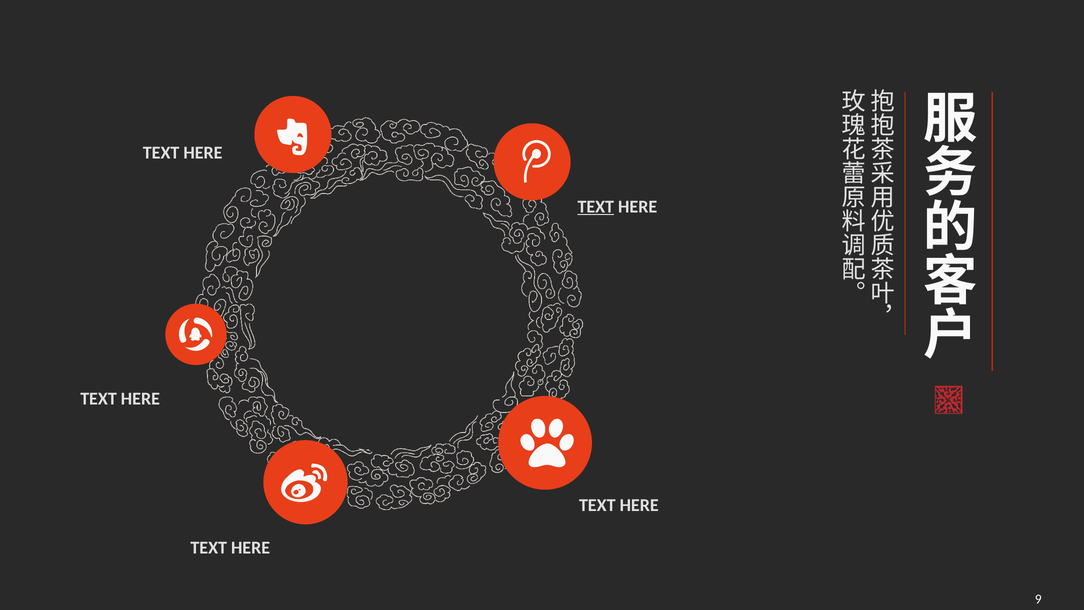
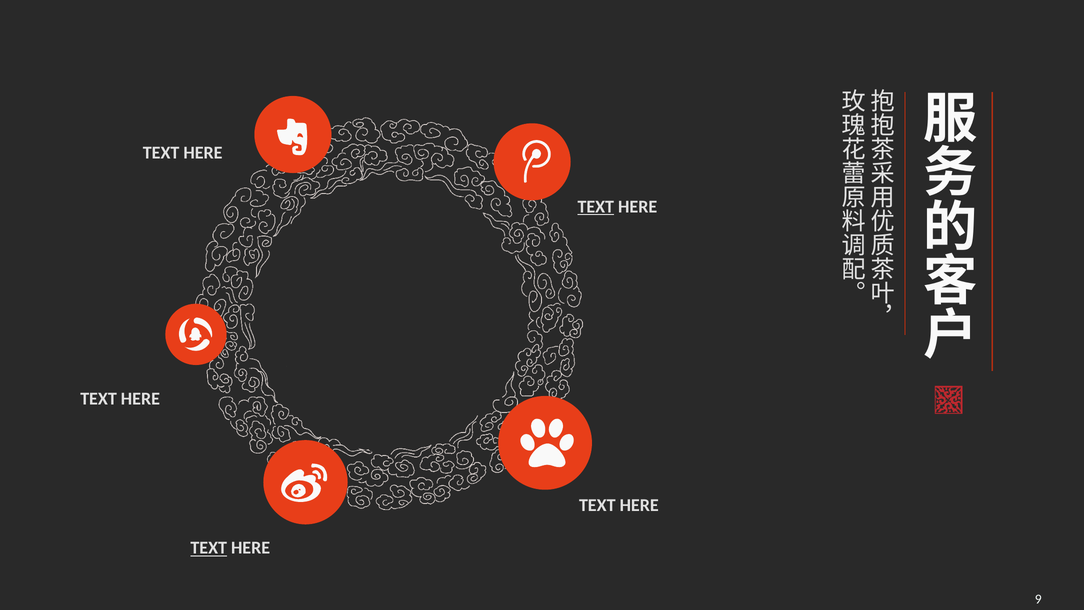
TEXT underline: none -> present (209, 548)
